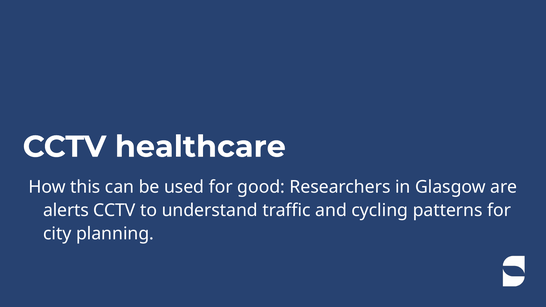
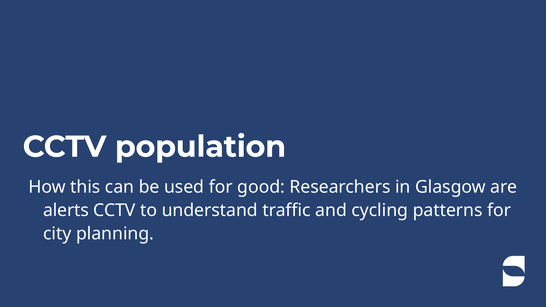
healthcare: healthcare -> population (200, 147)
